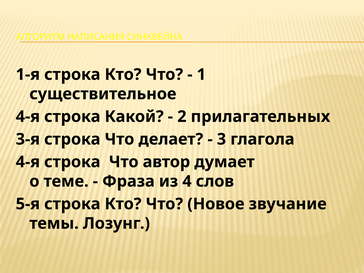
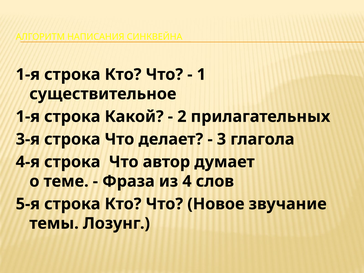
4-я: 4-я -> 1-я (28, 117)
